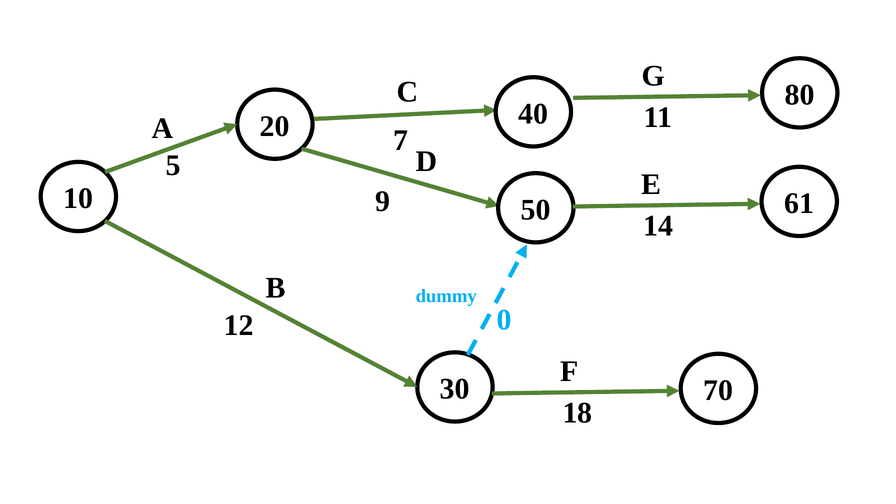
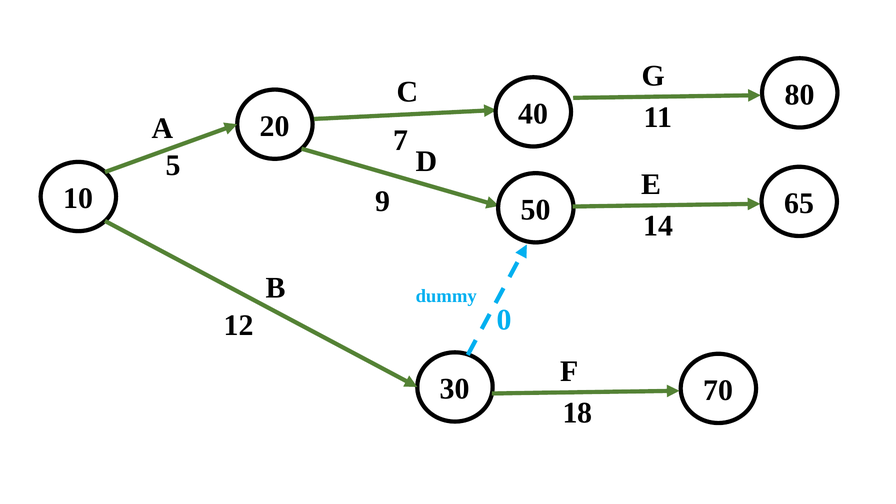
61: 61 -> 65 (799, 203)
